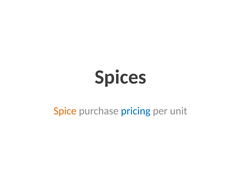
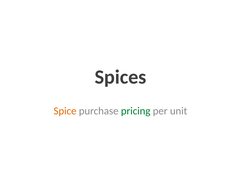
pricing colour: blue -> green (136, 111)
